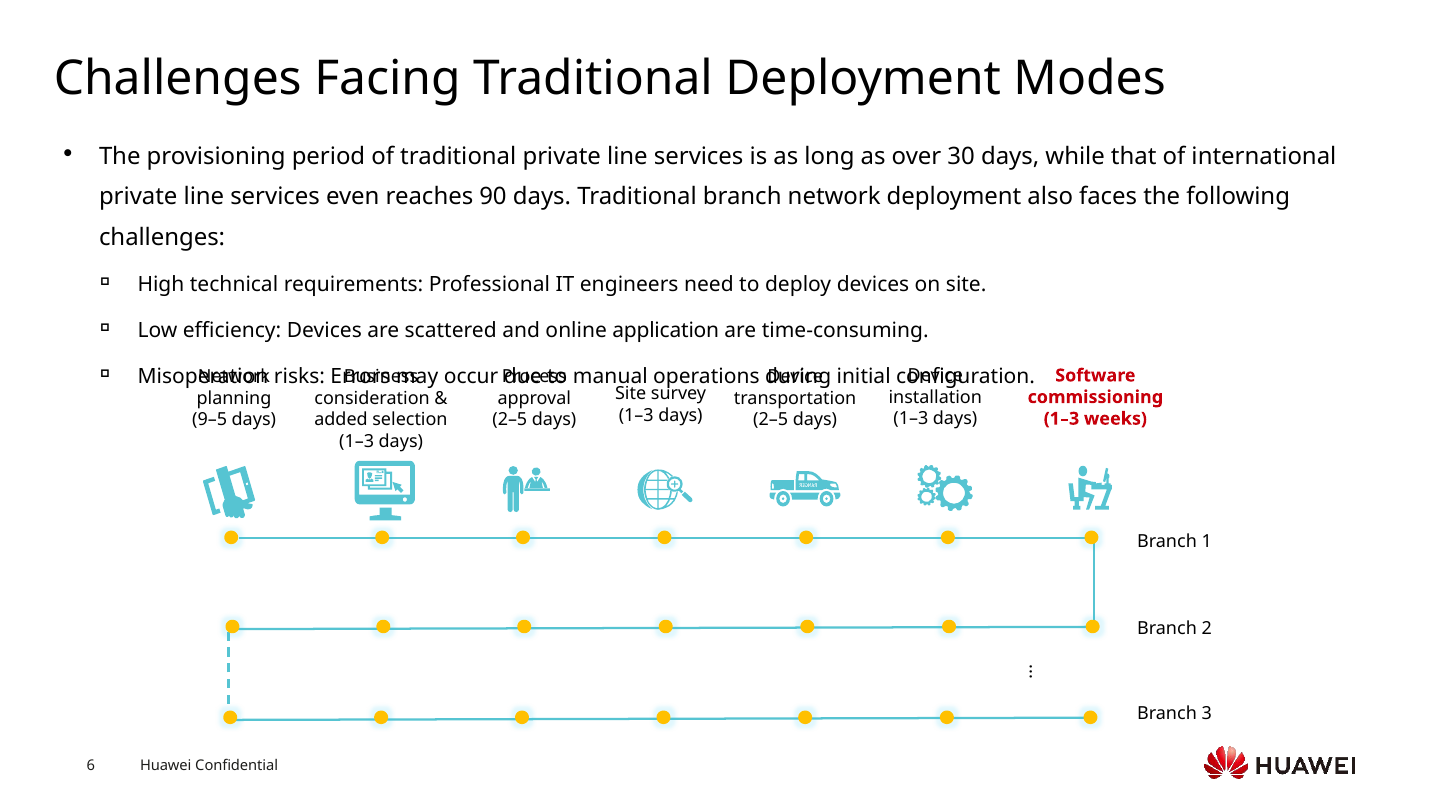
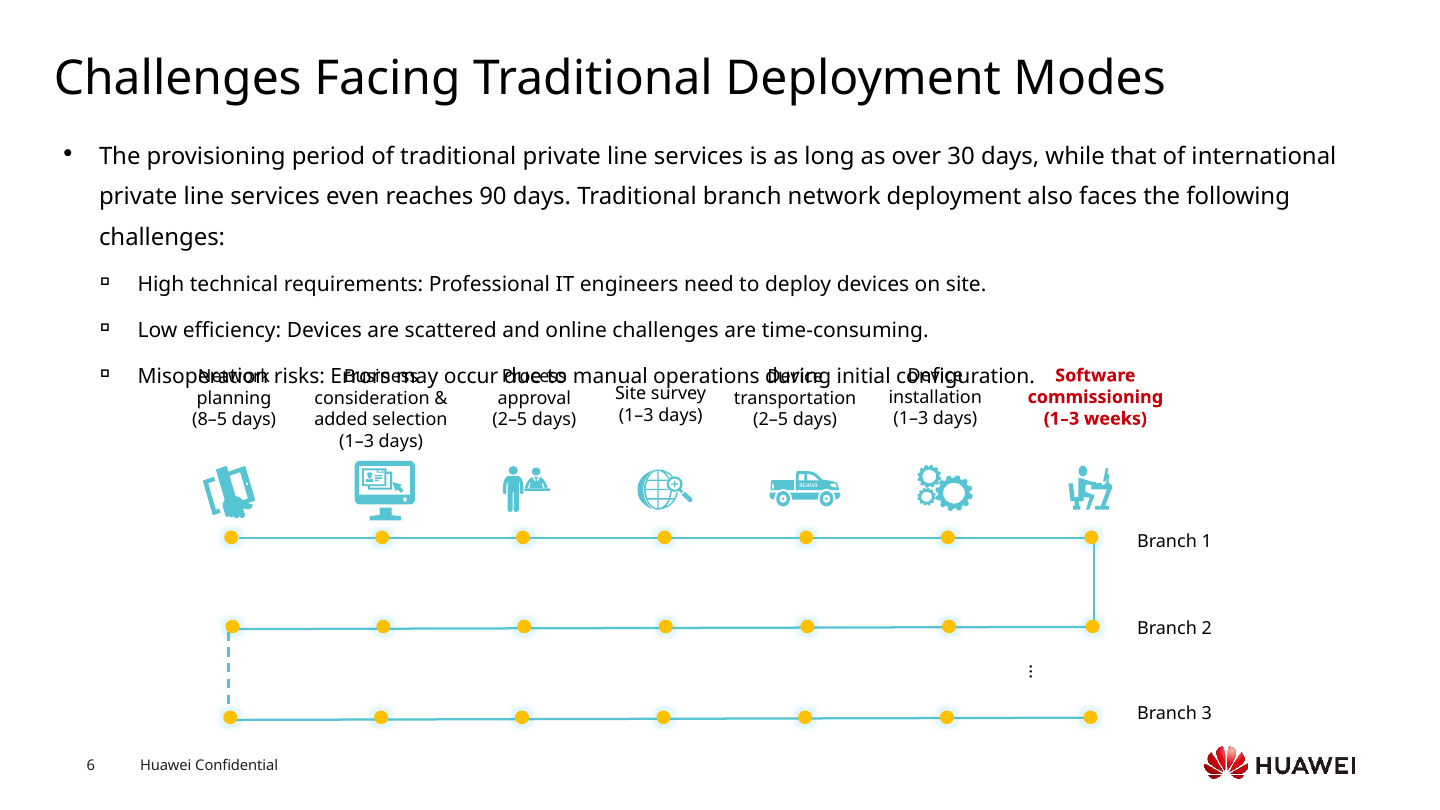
online application: application -> challenges (666, 331)
9–5: 9–5 -> 8–5 (210, 420)
